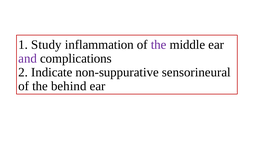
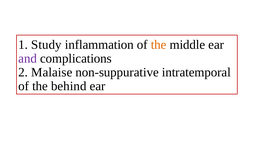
the colour: purple -> orange (159, 45)
Indicate: Indicate -> Malaise (52, 72)
sensorineural: sensorineural -> intratemporal (196, 72)
